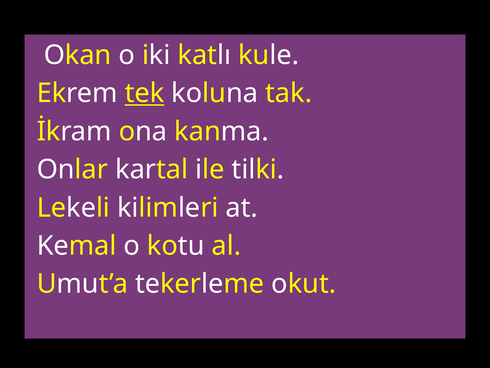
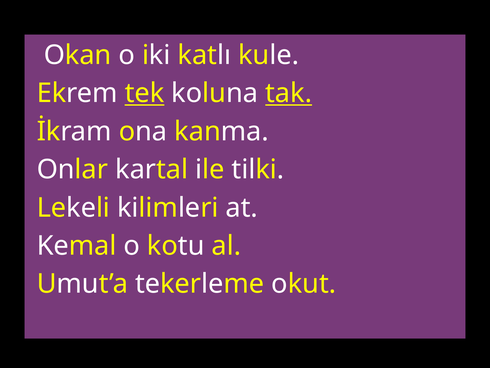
tak underline: none -> present (289, 93)
